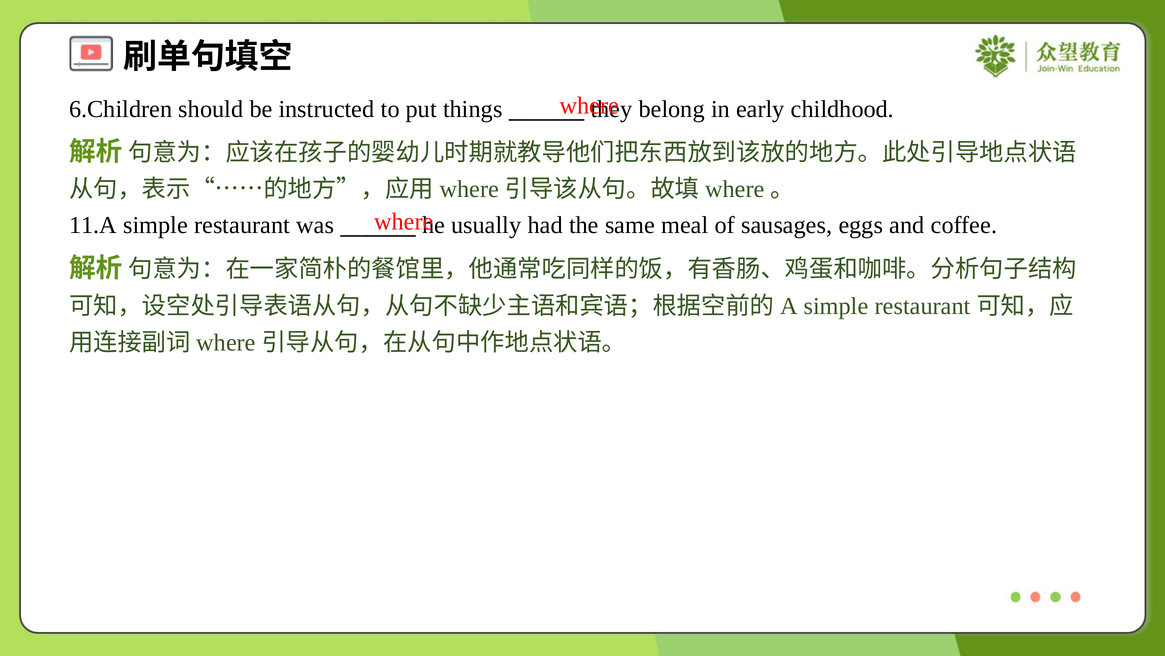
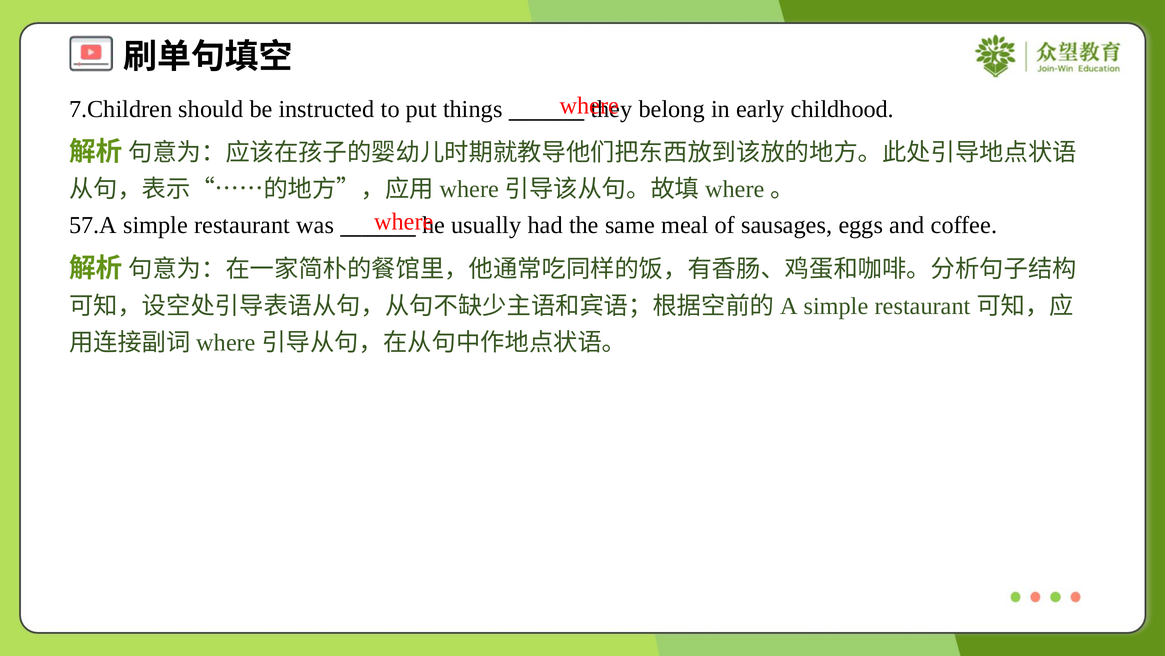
6.Children: 6.Children -> 7.Children (121, 109)
11.A: 11.A -> 57.A (93, 225)
